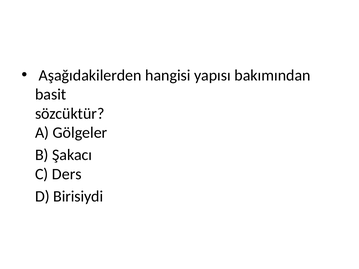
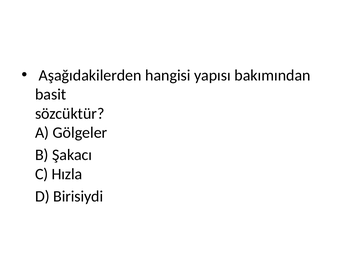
Ders: Ders -> Hızla (67, 174)
